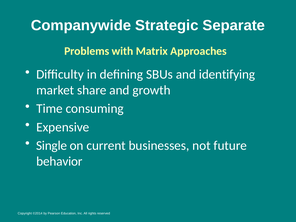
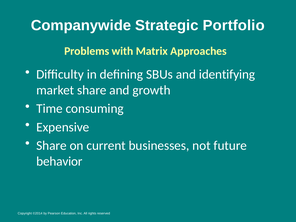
Separate: Separate -> Portfolio (234, 25)
Single: Single -> Share (51, 145)
